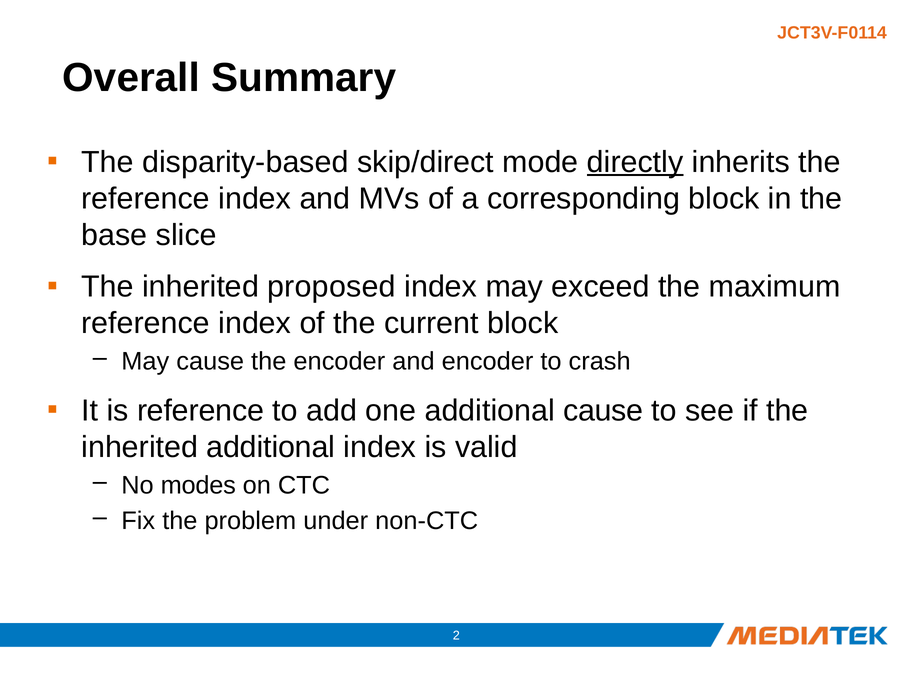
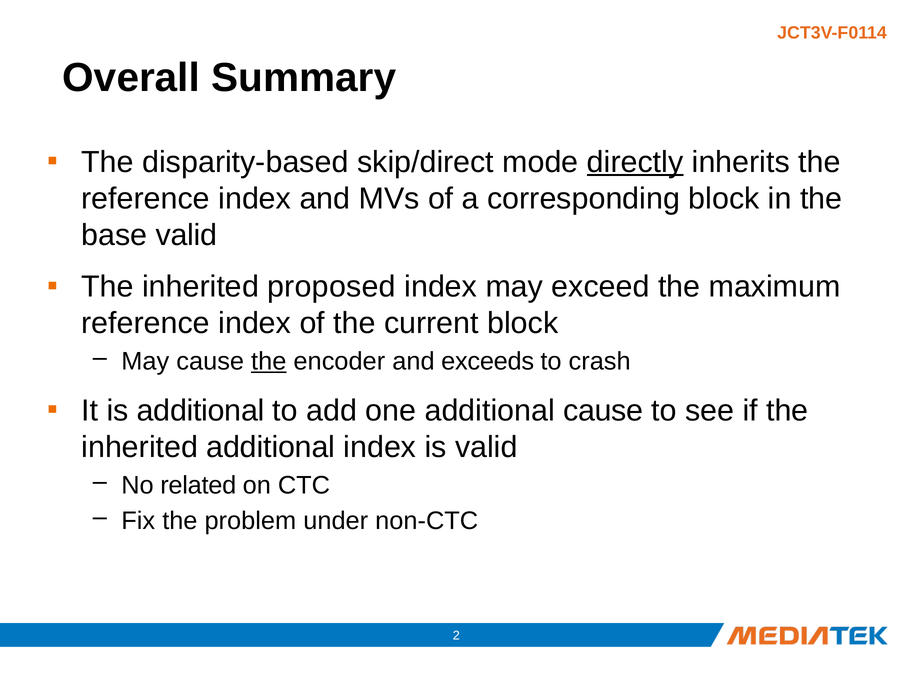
base slice: slice -> valid (186, 235)
the underline: none -> present (269, 361)
and encoder: encoder -> exceeds (488, 361)
is reference: reference -> additional (201, 410)
modes: modes -> related (198, 485)
